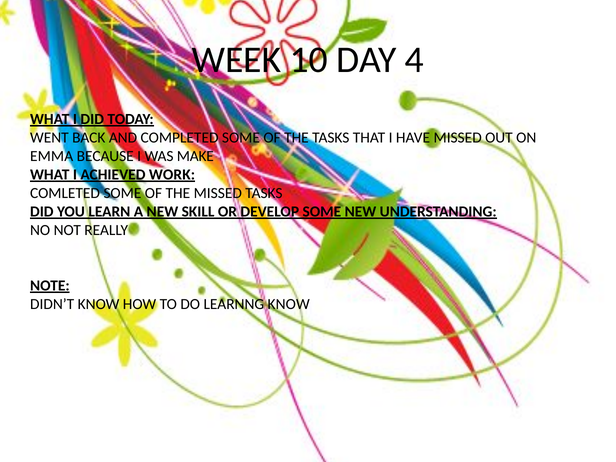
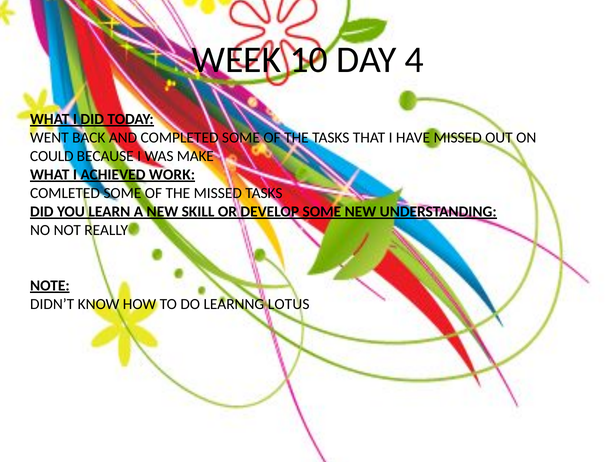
EMMA: EMMA -> COULD (52, 156)
LEARNNG KNOW: KNOW -> LOTUS (289, 304)
